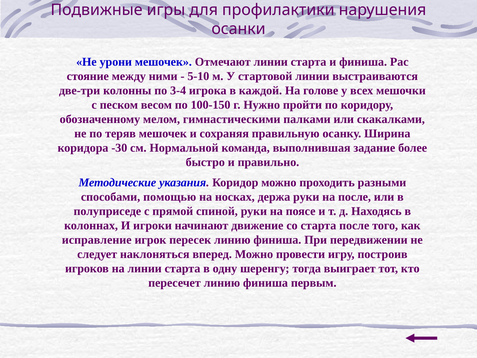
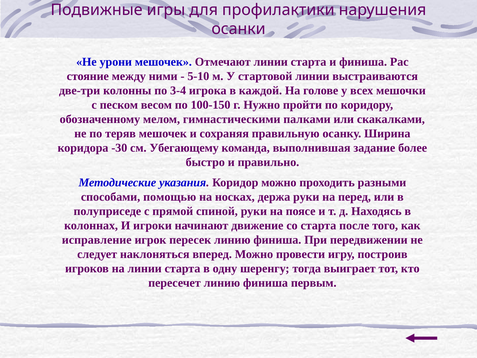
Нормальной: Нормальной -> Убегающему (184, 148)
на после: после -> перед (355, 197)
